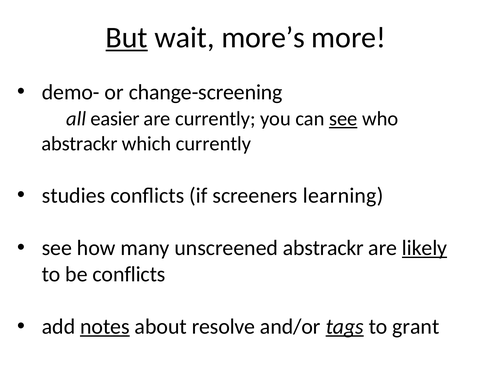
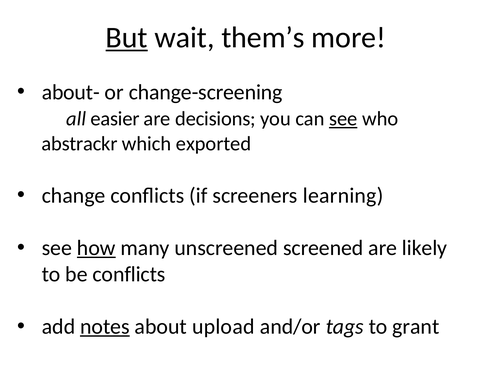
more’s: more’s -> them’s (263, 38)
demo-: demo- -> about- (71, 92)
are currently: currently -> decisions (215, 119)
which currently: currently -> exported (214, 144)
studies: studies -> change (74, 196)
how underline: none -> present (96, 248)
unscreened abstrackr: abstrackr -> screened (323, 248)
likely underline: present -> none (425, 248)
resolve: resolve -> upload (223, 327)
tags underline: present -> none (345, 327)
